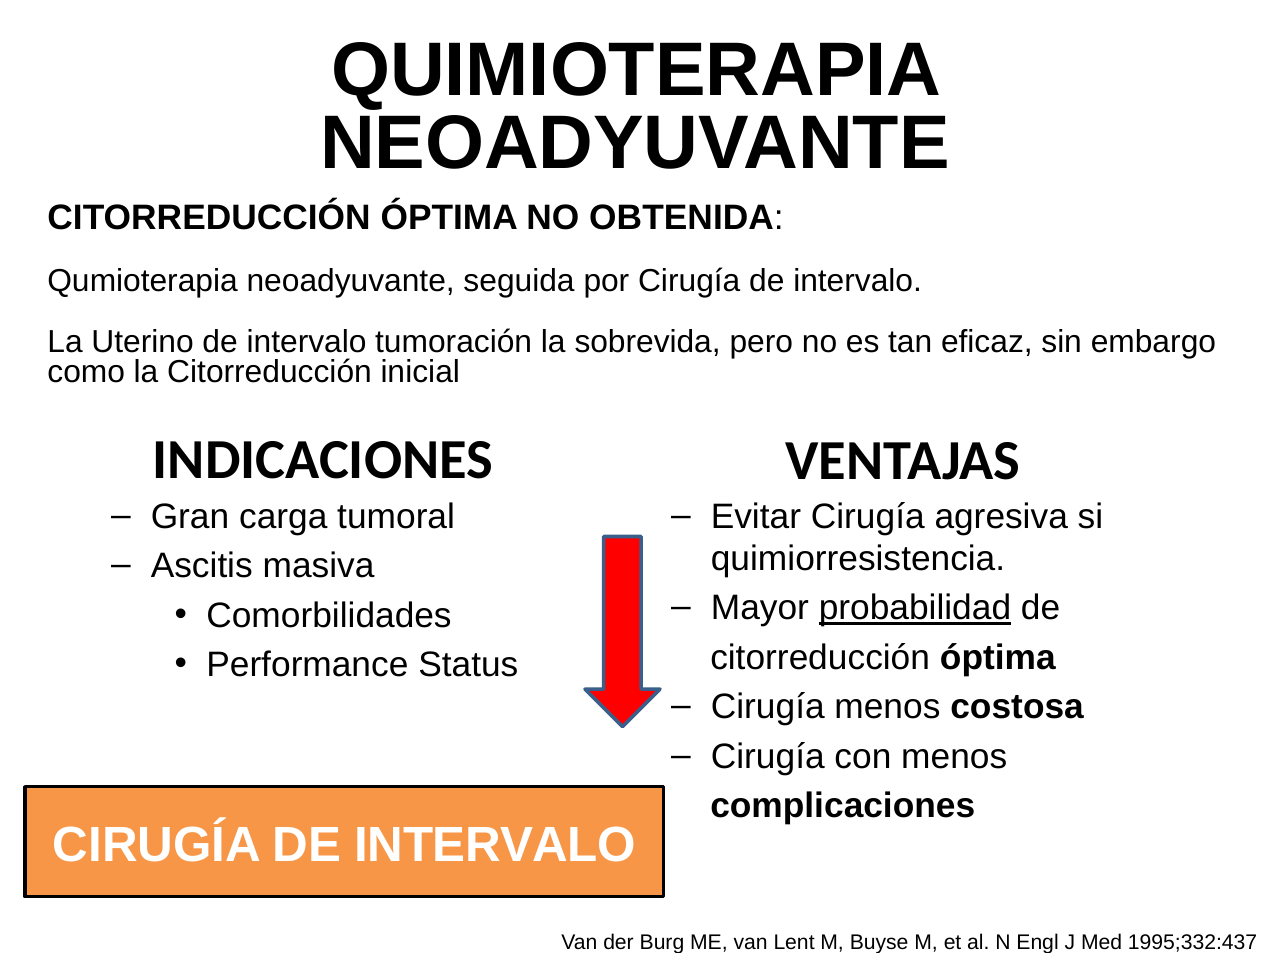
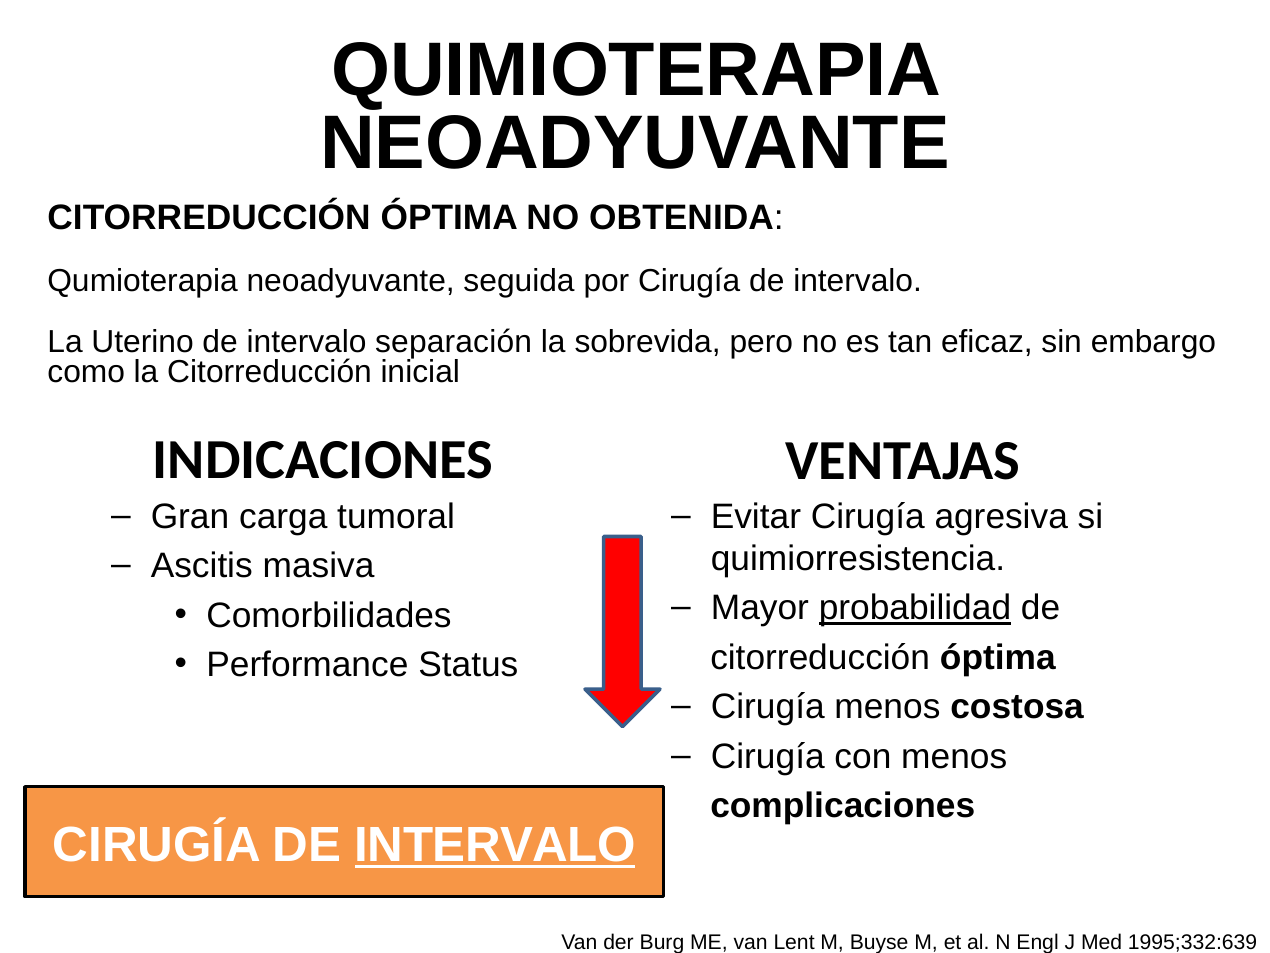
tumoración: tumoración -> separación (454, 342)
INTERVALO underline: none -> present (495, 845)
1995;332:437: 1995;332:437 -> 1995;332:639 (1193, 942)
